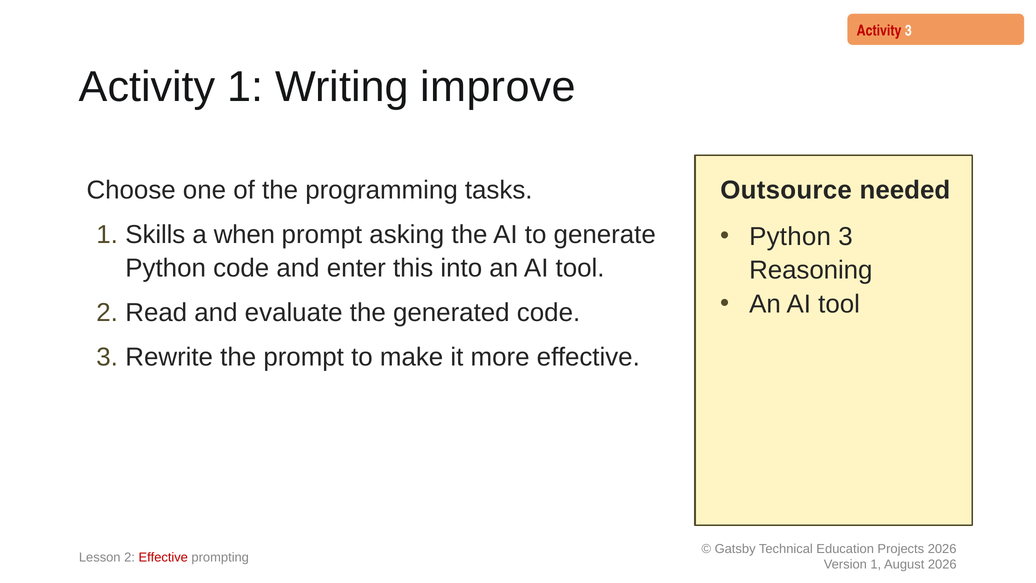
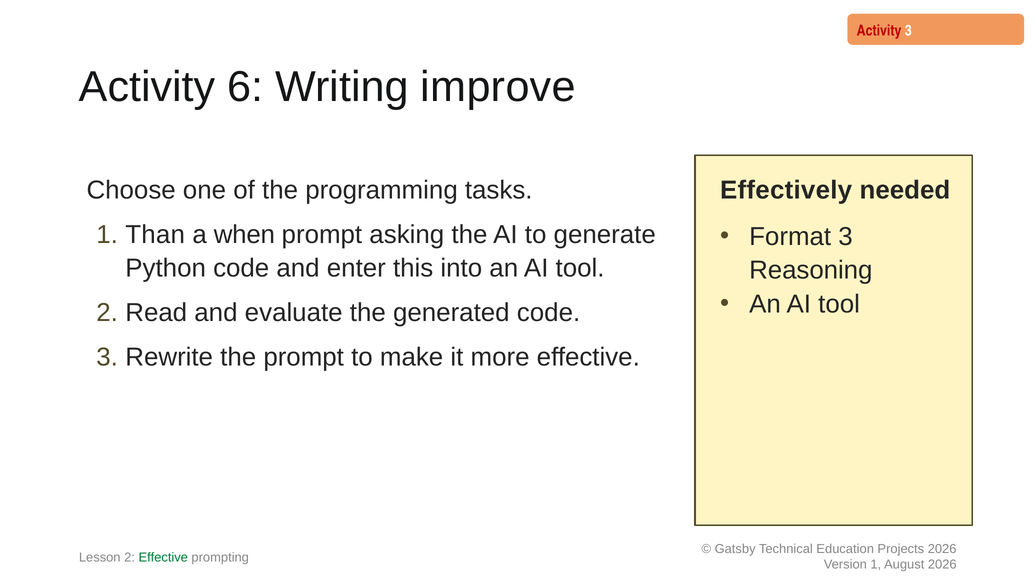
Activity 1: 1 -> 6 (245, 87)
Outsource: Outsource -> Effectively (786, 190)
Skills: Skills -> Than (155, 235)
Python: Python -> Format (790, 237)
Effective colour: red -> green (163, 557)
